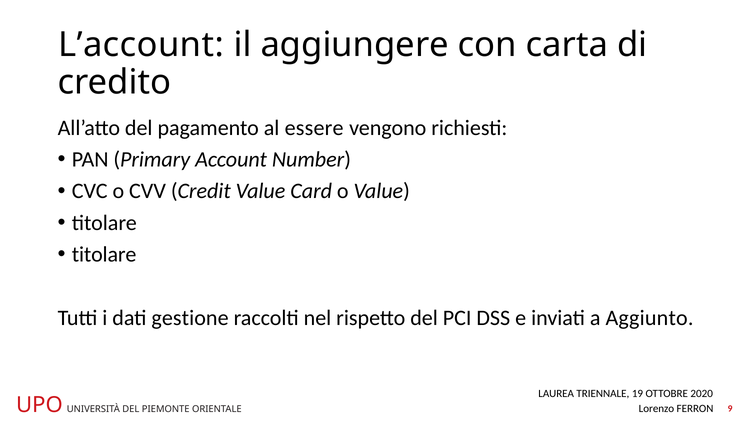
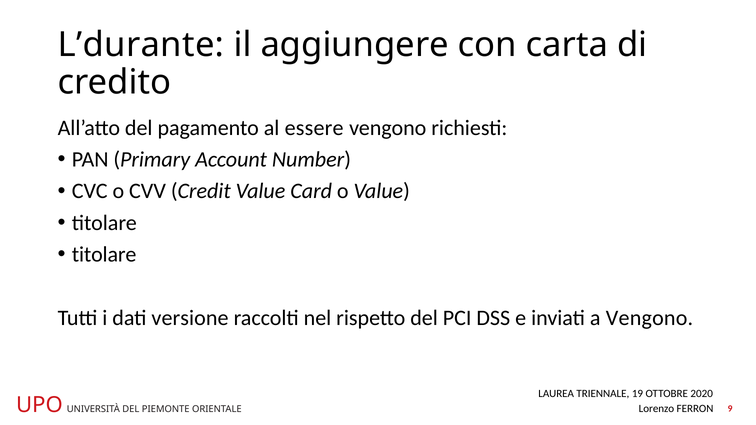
L’account: L’account -> L’durante (141, 45)
gestione: gestione -> versione (190, 318)
a Aggiunto: Aggiunto -> Vengono (650, 318)
